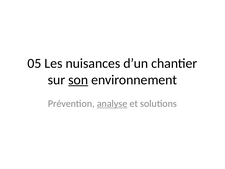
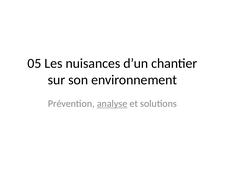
son underline: present -> none (78, 80)
